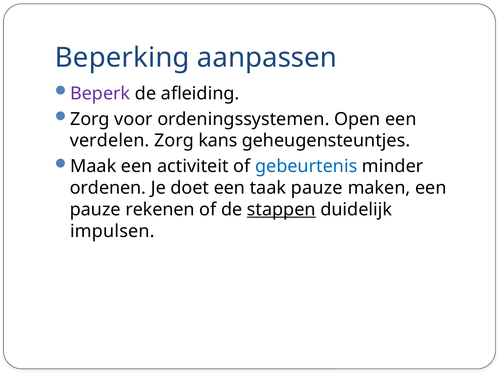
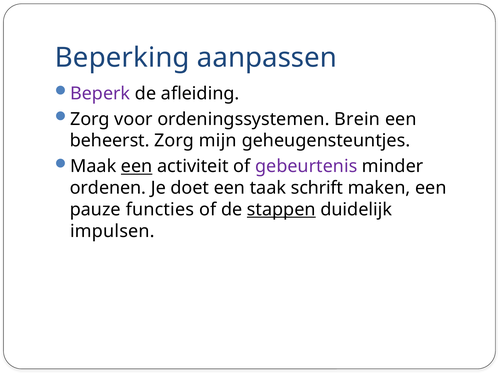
Open: Open -> Brein (357, 119)
verdelen: verdelen -> beheerst (110, 141)
kans: kans -> mijn (218, 141)
een underline: none -> present (137, 166)
gebeurtenis colour: blue -> purple (306, 166)
taak pauze: pauze -> schrift (317, 188)
rekenen: rekenen -> functies (160, 210)
